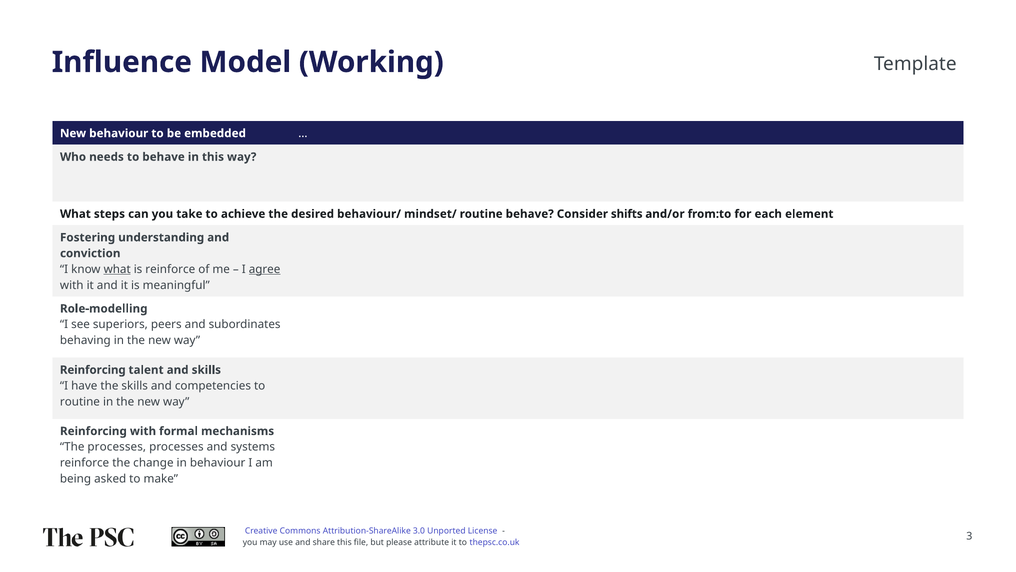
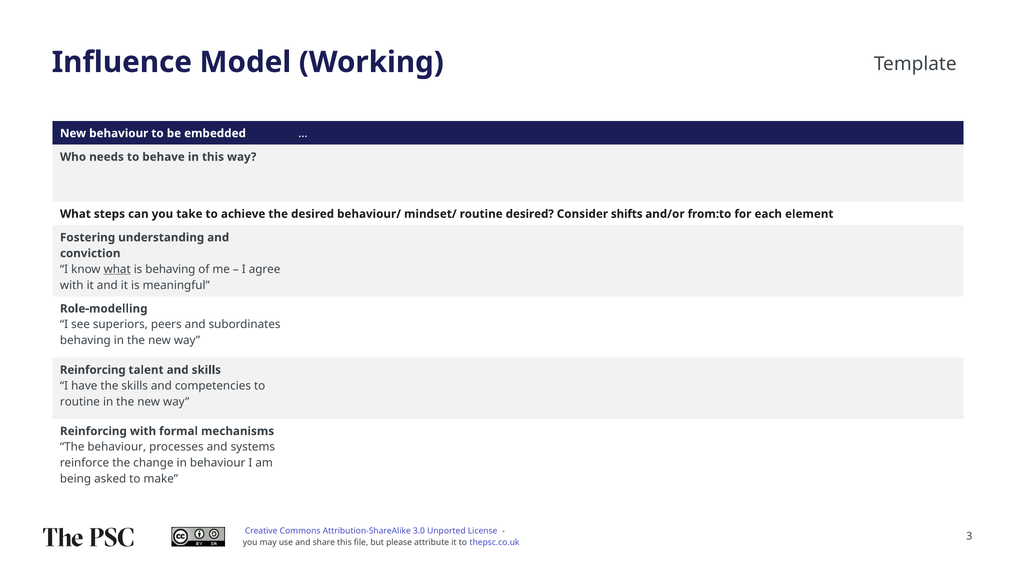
routine behave: behave -> desired (530, 214)
is reinforce: reinforce -> behaving (170, 269)
agree underline: present -> none (265, 269)
The processes: processes -> behaviour (117, 447)
